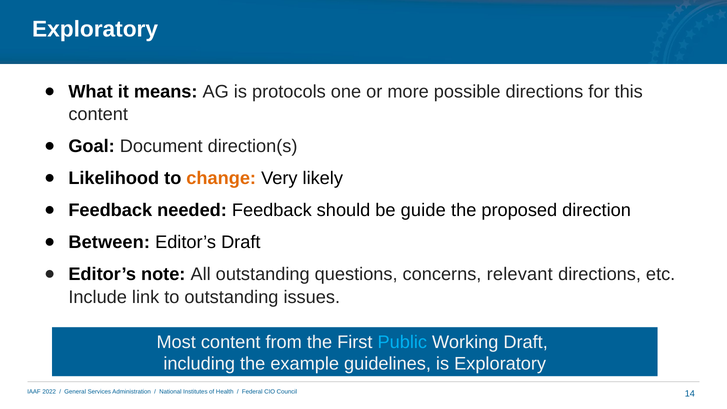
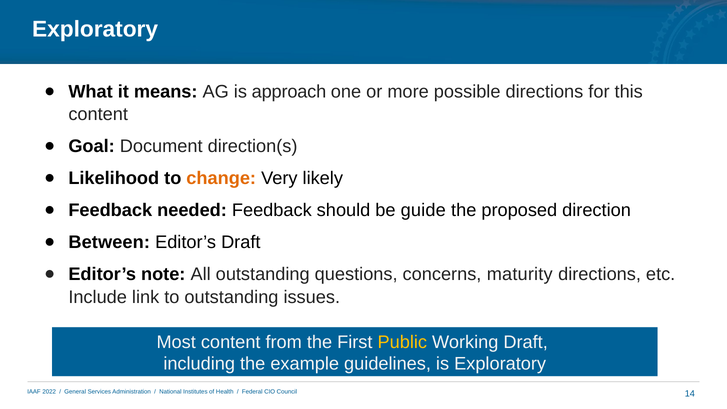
protocols: protocols -> approach (289, 92)
relevant: relevant -> maturity (520, 274)
Public colour: light blue -> yellow (402, 342)
